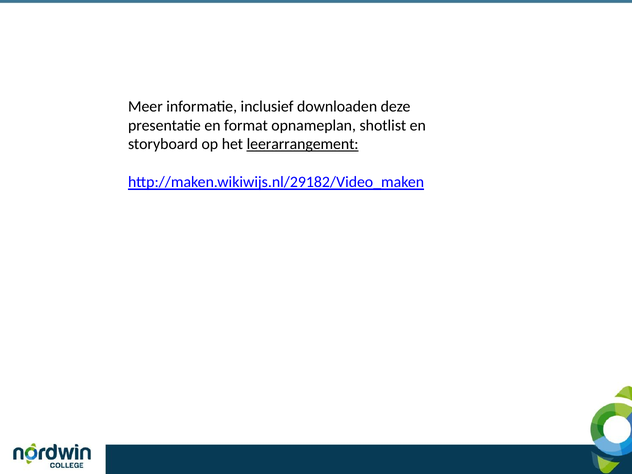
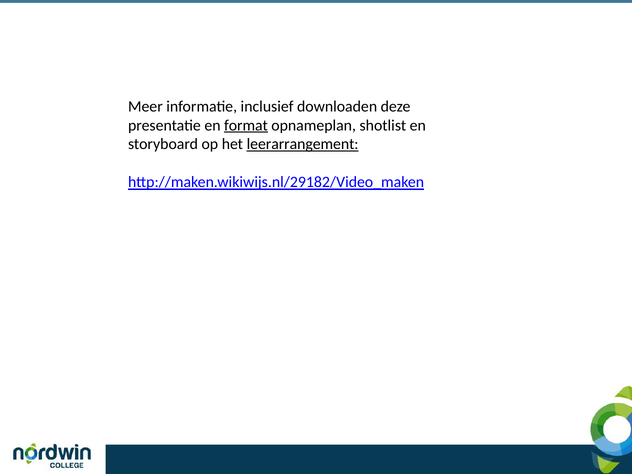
format underline: none -> present (246, 125)
